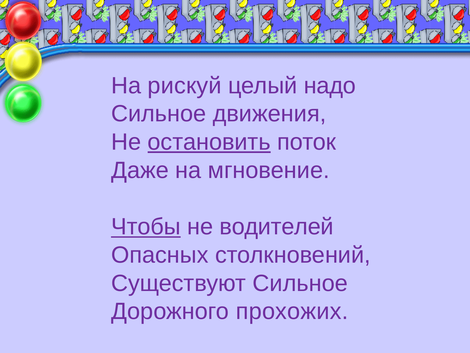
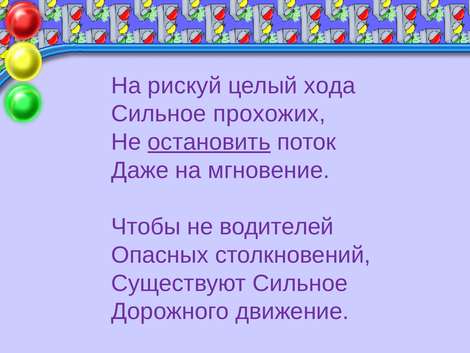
надо: надо -> хода (330, 85)
движения: движения -> прохожих (269, 114)
Чтобы underline: present -> none (146, 226)
прохожих: прохожих -> движение (292, 311)
